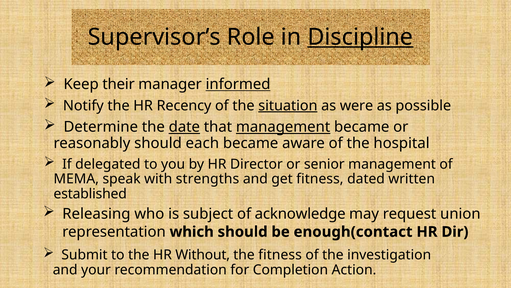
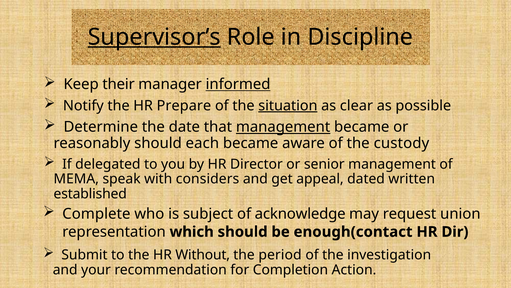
Supervisor’s underline: none -> present (154, 37)
Discipline underline: present -> none (360, 37)
Recency: Recency -> Prepare (184, 105)
were: were -> clear (356, 105)
date underline: present -> none (184, 127)
hospital: hospital -> custody (401, 143)
strengths: strengths -> considers (208, 179)
get fitness: fitness -> appeal (320, 179)
Releasing: Releasing -> Complete (96, 214)
the fitness: fitness -> period (280, 254)
